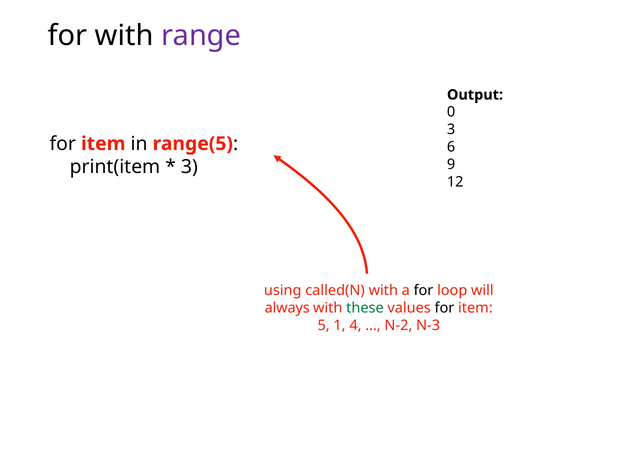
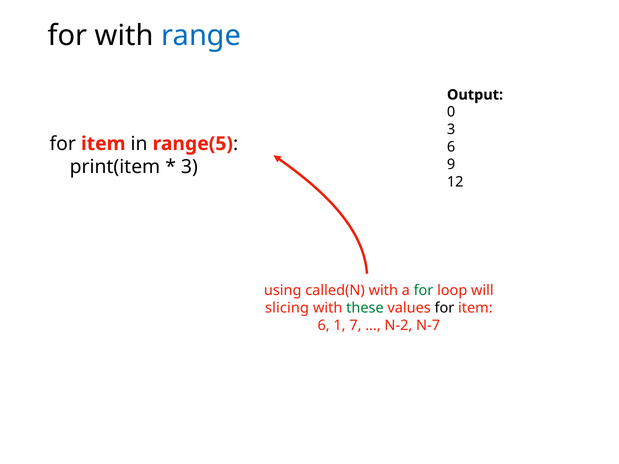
range colour: purple -> blue (201, 36)
for colour: black -> green (423, 291)
always: always -> slicing (287, 308)
5: 5 -> 6 (324, 325)
4: 4 -> 7 (355, 325)
N-3: N-3 -> N-7 (428, 325)
